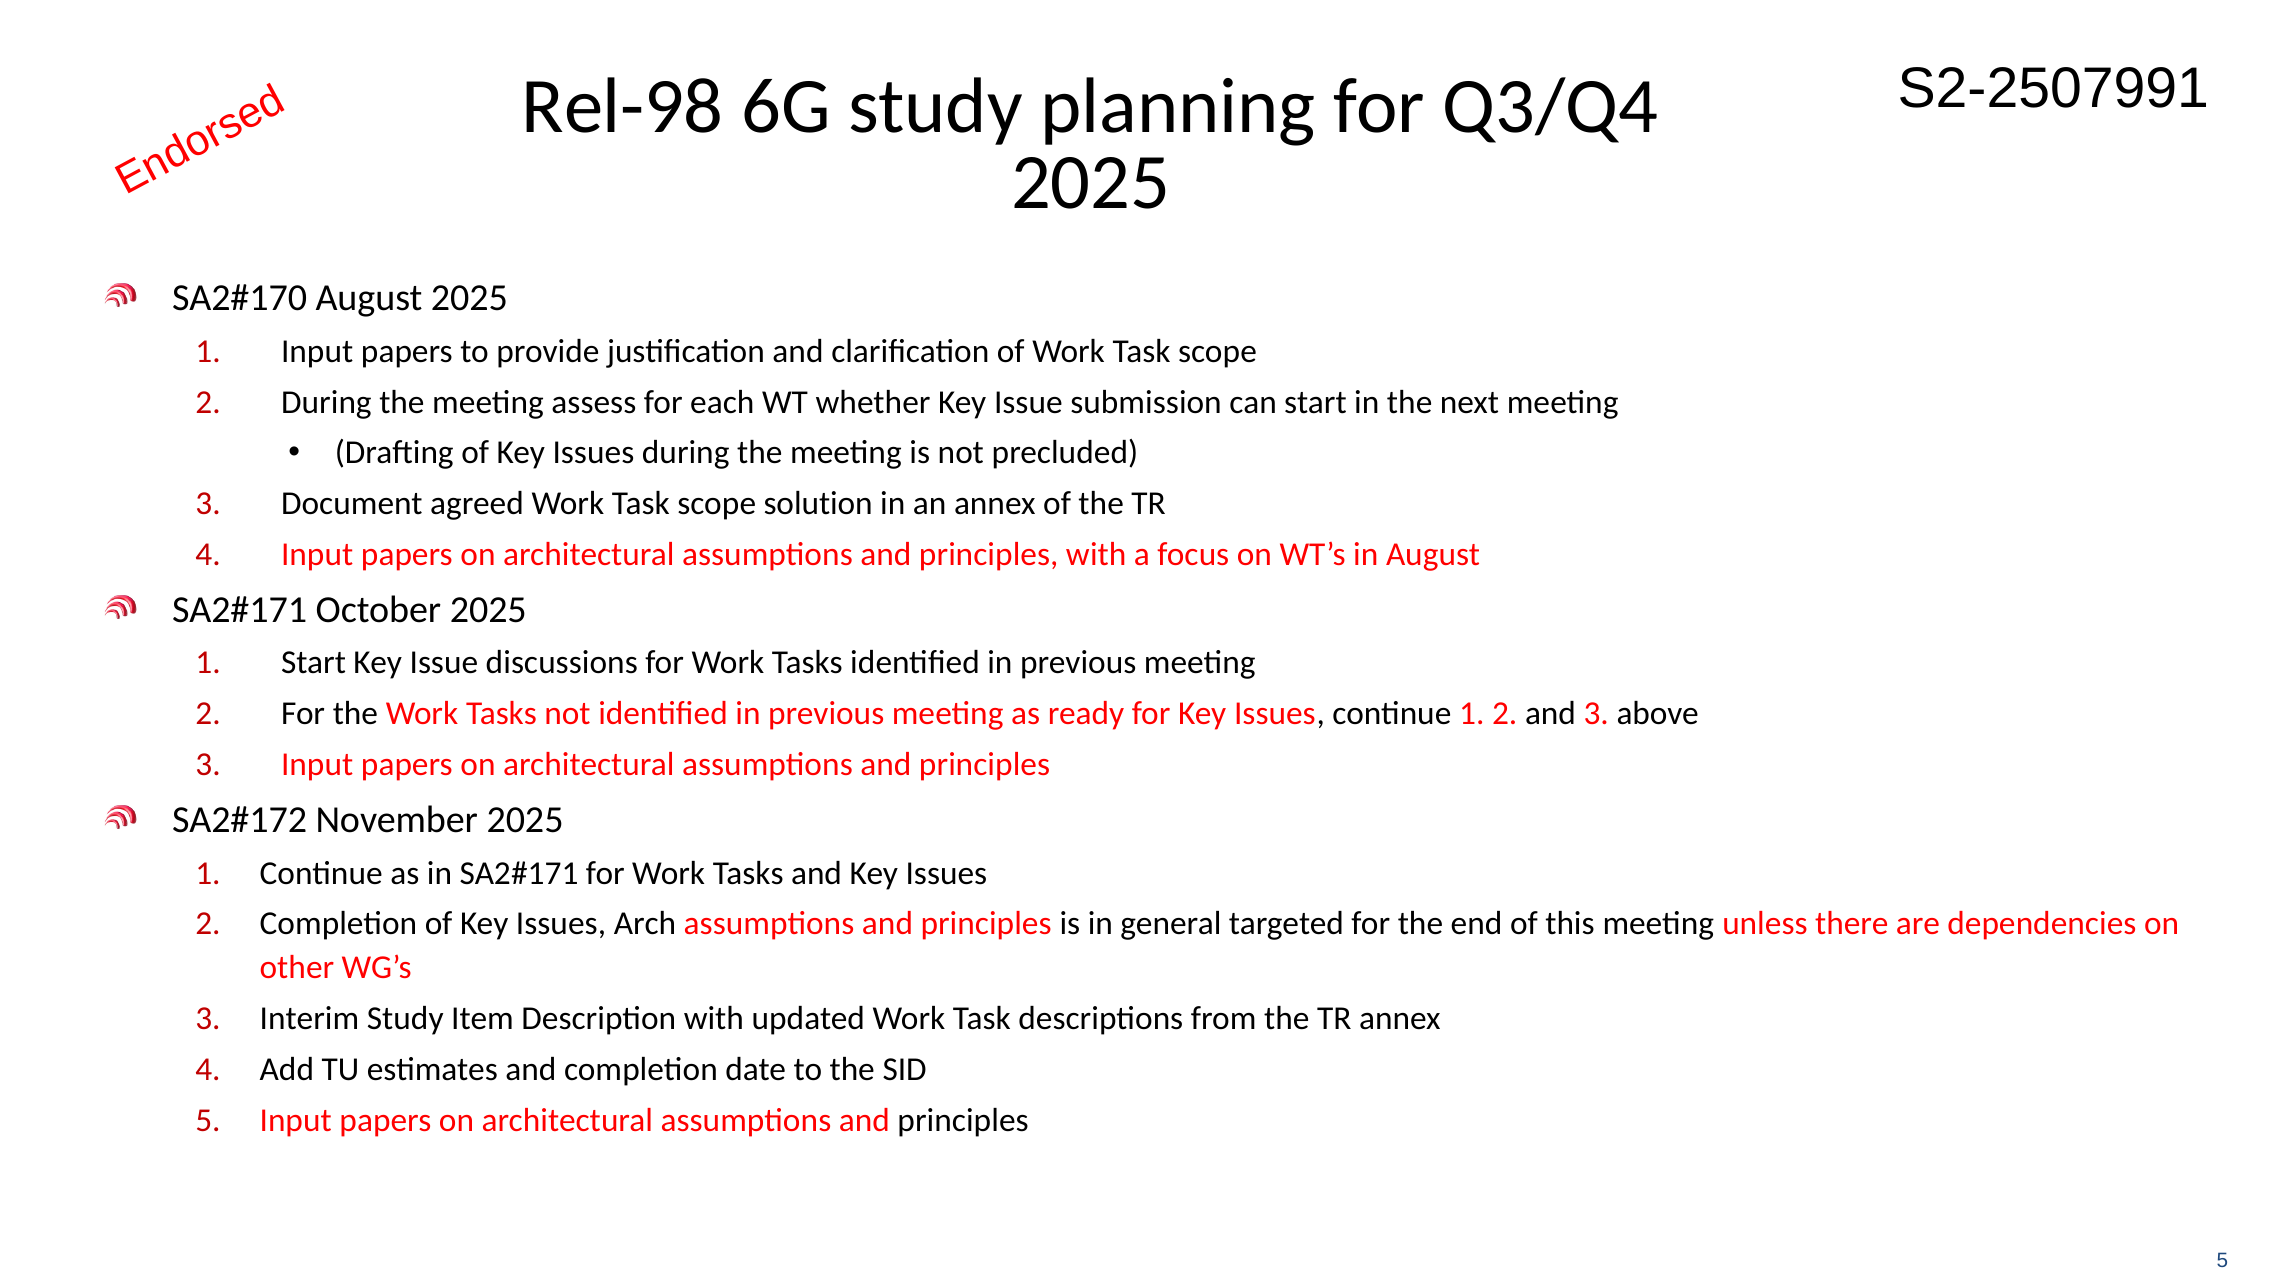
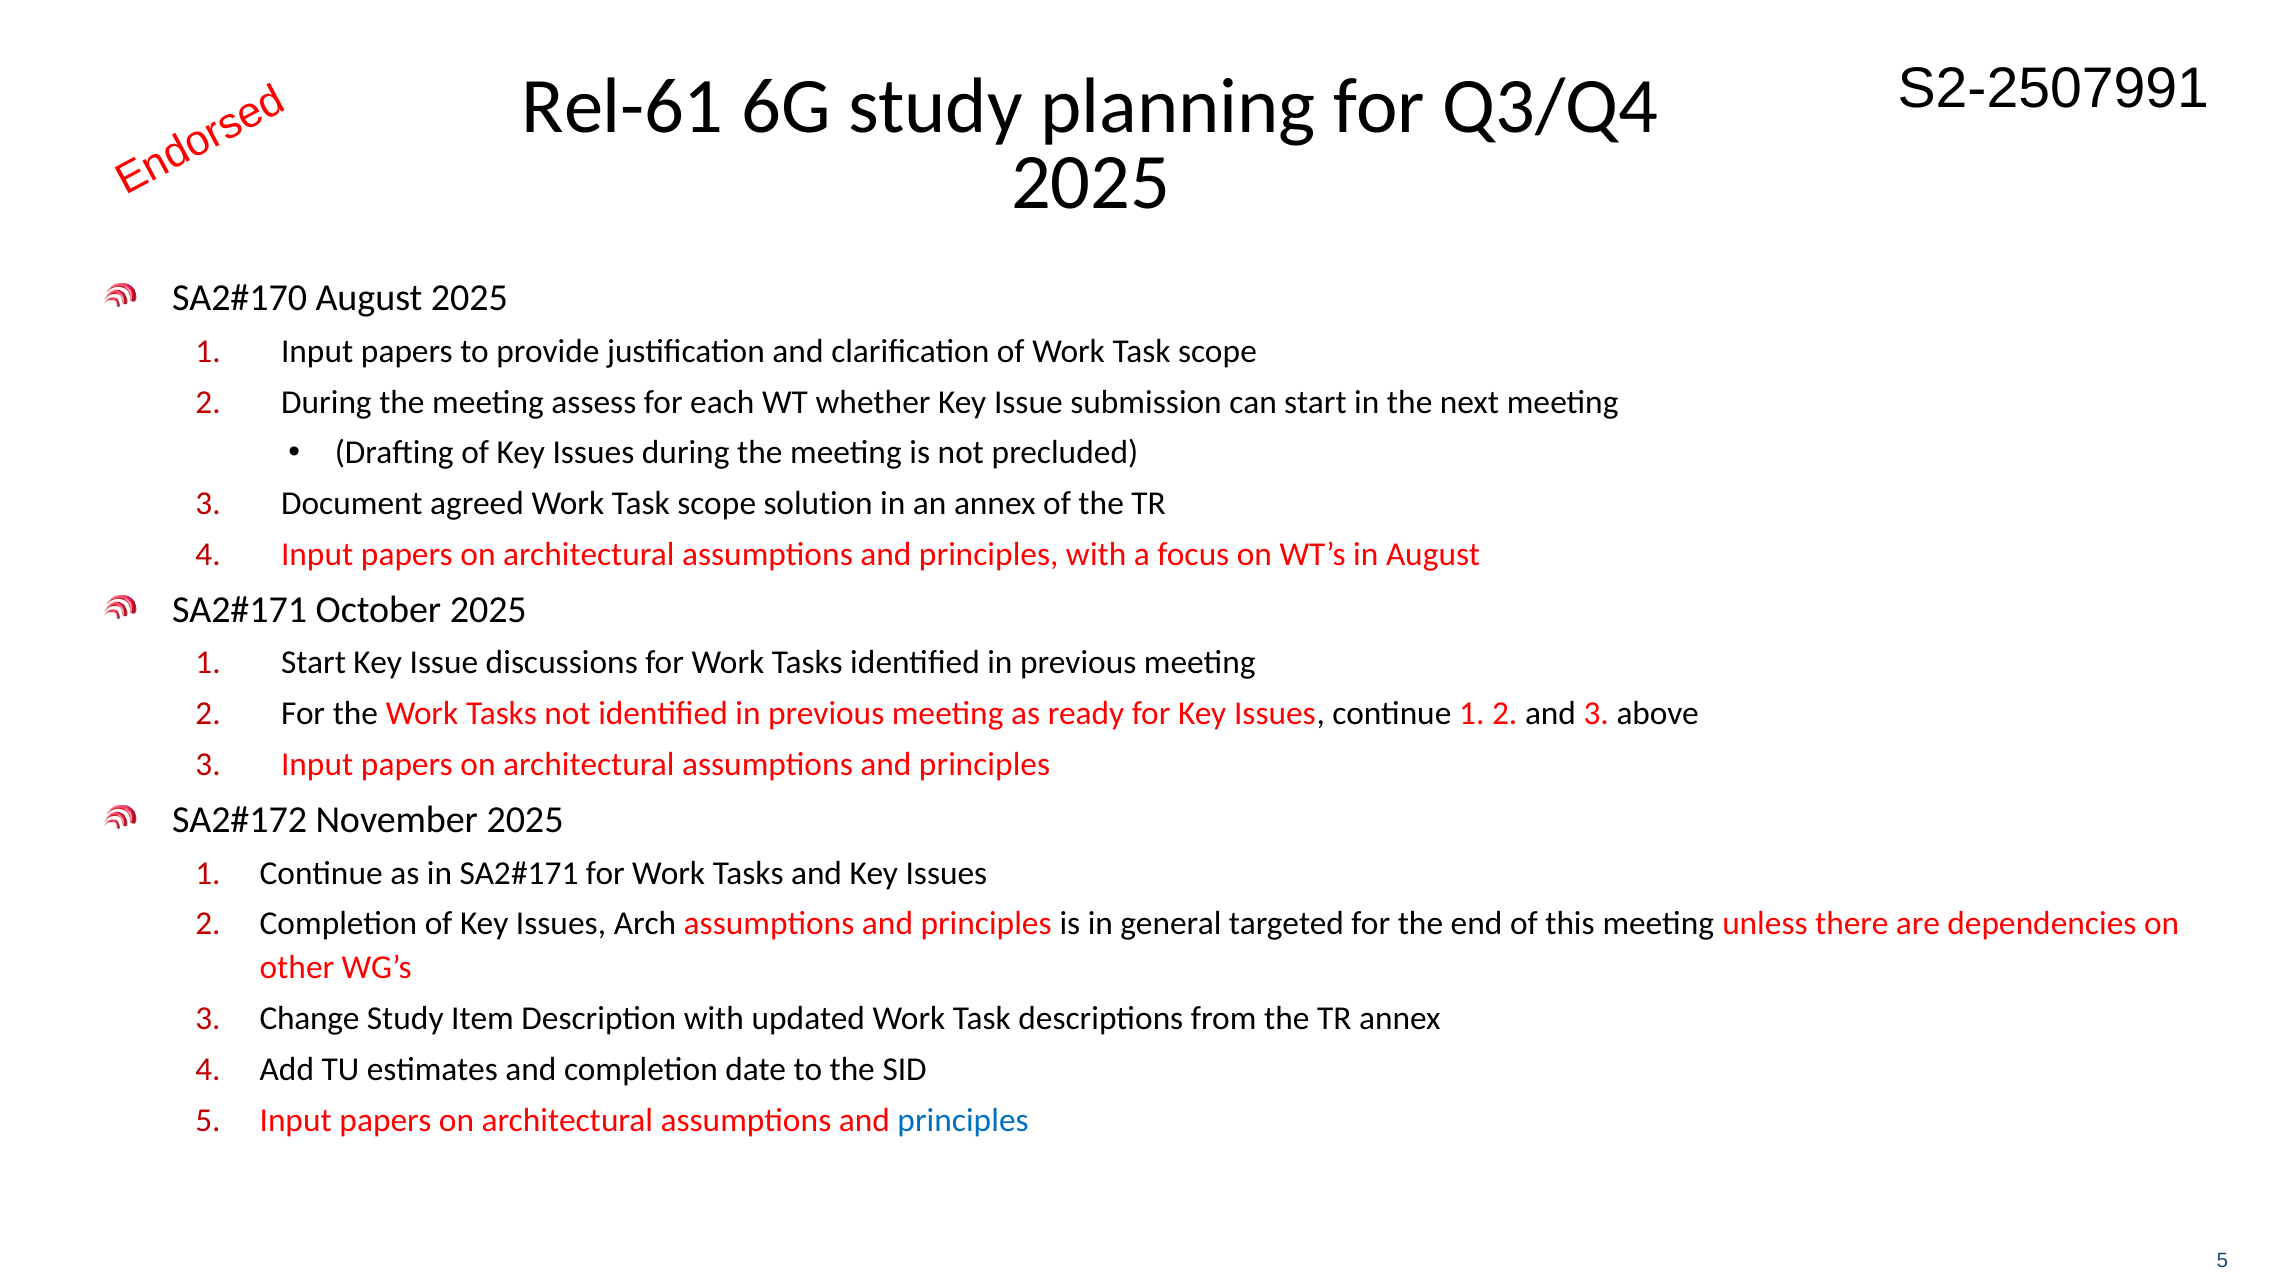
Rel-98: Rel-98 -> Rel-61 (623, 107)
Interim: Interim -> Change (310, 1018)
principles colour: black -> blue (963, 1119)
